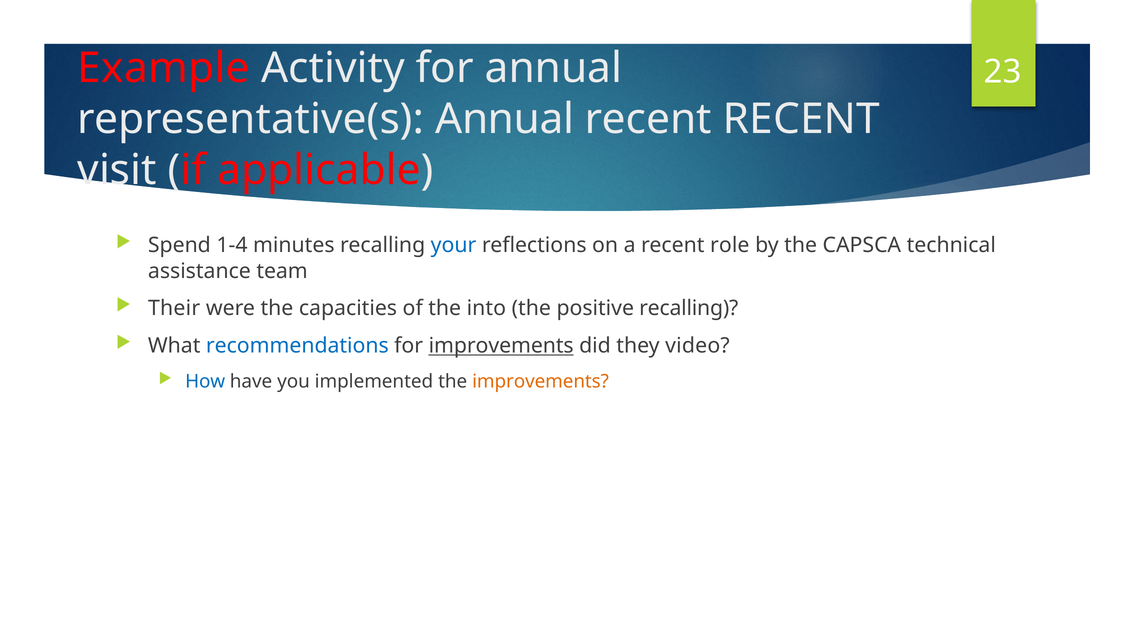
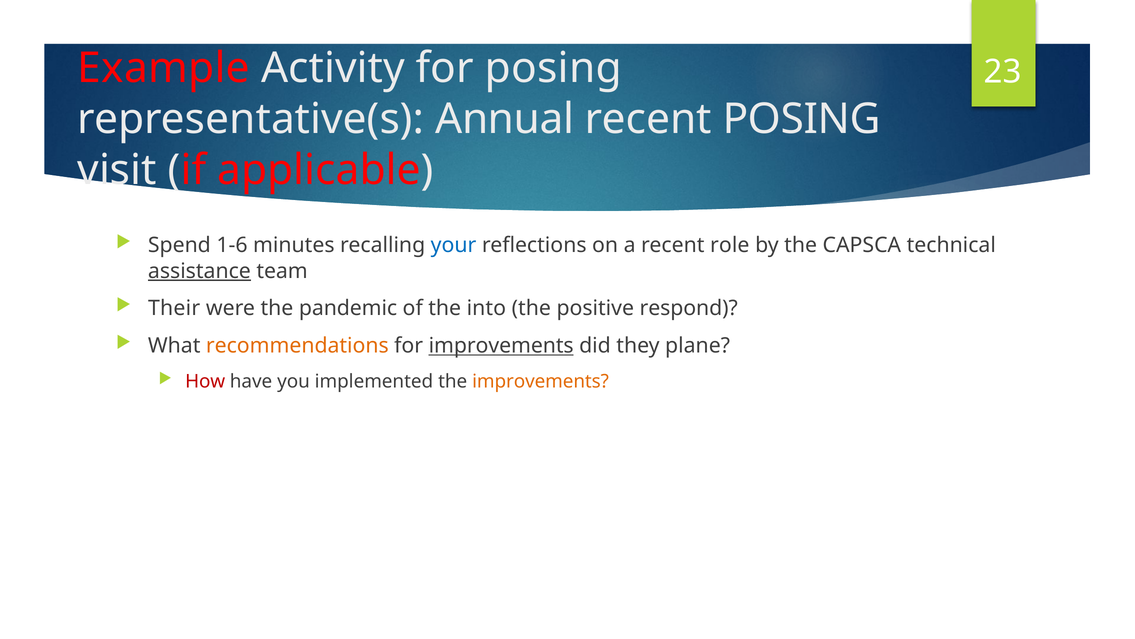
for annual: annual -> posing (553, 68)
recent RECENT: RECENT -> POSING (802, 119)
1-4: 1-4 -> 1-6 (232, 245)
assistance underline: none -> present (199, 271)
capacities: capacities -> pandemic (348, 308)
positive recalling: recalling -> respond (689, 308)
recommendations colour: blue -> orange (297, 345)
video: video -> plane (698, 345)
How colour: blue -> red (205, 381)
